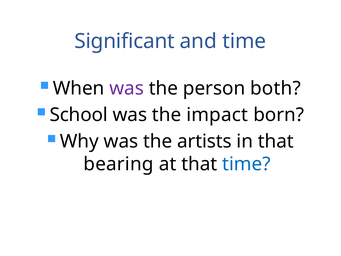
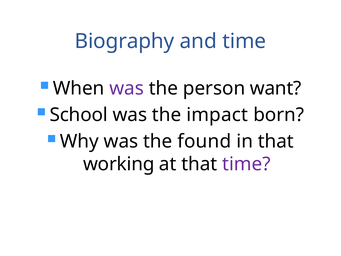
Significant: Significant -> Biography (124, 41)
both: both -> want (276, 88)
artists: artists -> found (204, 141)
bearing: bearing -> working (119, 164)
time colour: blue -> purple (246, 164)
